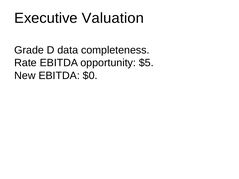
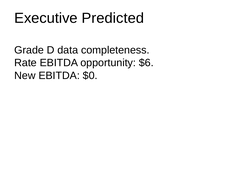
Valuation: Valuation -> Predicted (113, 18)
$5: $5 -> $6 (146, 63)
